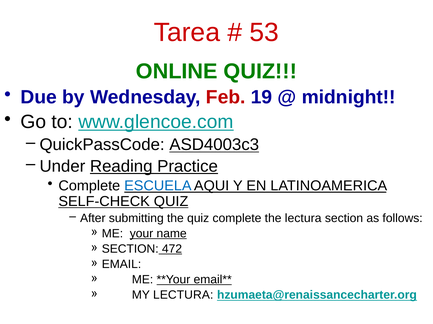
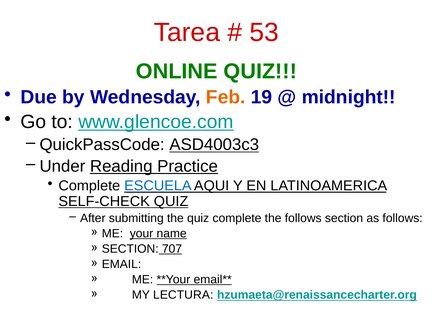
Feb colour: red -> orange (226, 97)
the lectura: lectura -> follows (303, 219)
472: 472 -> 707 (172, 249)
